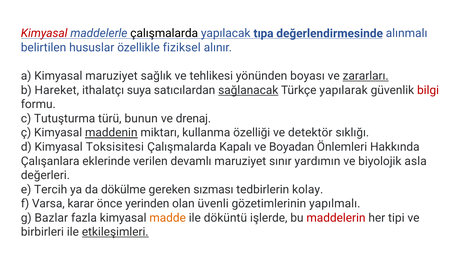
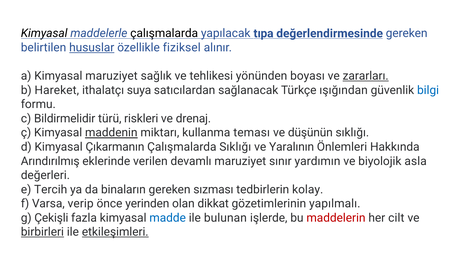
Kimyasal colour: red -> black (44, 33)
değerlendirmesinde alınmalı: alınmalı -> gereken (407, 33)
hususlar underline: none -> present (92, 48)
sağlanacak underline: present -> none (248, 90)
yapılarak: yapılarak -> ışığından (344, 90)
bilgi colour: red -> blue (428, 90)
Tutuşturma: Tutuşturma -> Bildirmelidir (65, 119)
bunun: bunun -> riskleri (141, 119)
özelliği: özelliği -> teması (252, 133)
detektör: detektör -> düşünün (310, 133)
Toksisitesi: Toksisitesi -> Çıkarmanın (115, 147)
Çalışmalarda Kapalı: Kapalı -> Sıklığı (235, 147)
Boyadan: Boyadan -> Yaralının (292, 147)
Çalışanlara: Çalışanlara -> Arındırılmış (50, 161)
dökülme: dökülme -> binaların (123, 190)
karar: karar -> verip (81, 204)
üvenli: üvenli -> dikkat (213, 204)
Bazlar: Bazlar -> Çekişli (51, 218)
madde colour: orange -> blue (168, 218)
döküntü: döküntü -> bulunan (225, 218)
tipi: tipi -> cilt (396, 218)
birbirleri underline: none -> present (42, 233)
